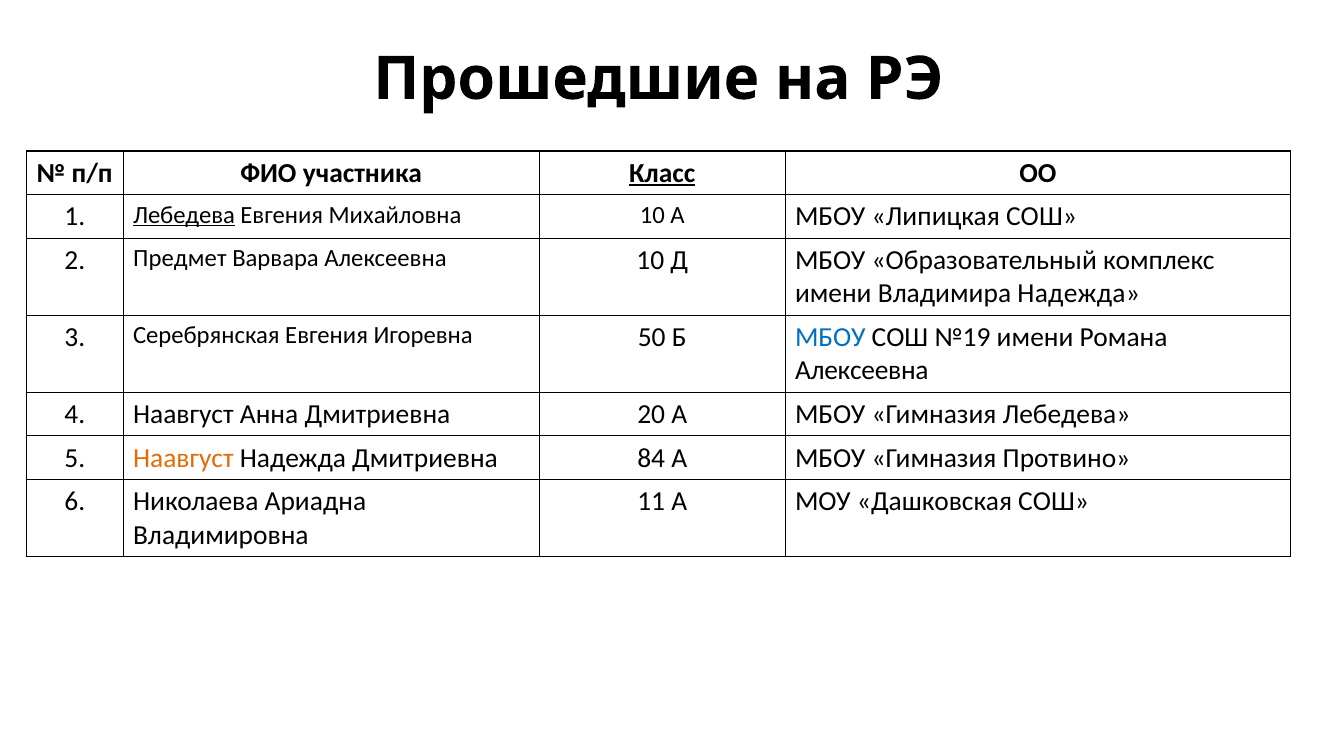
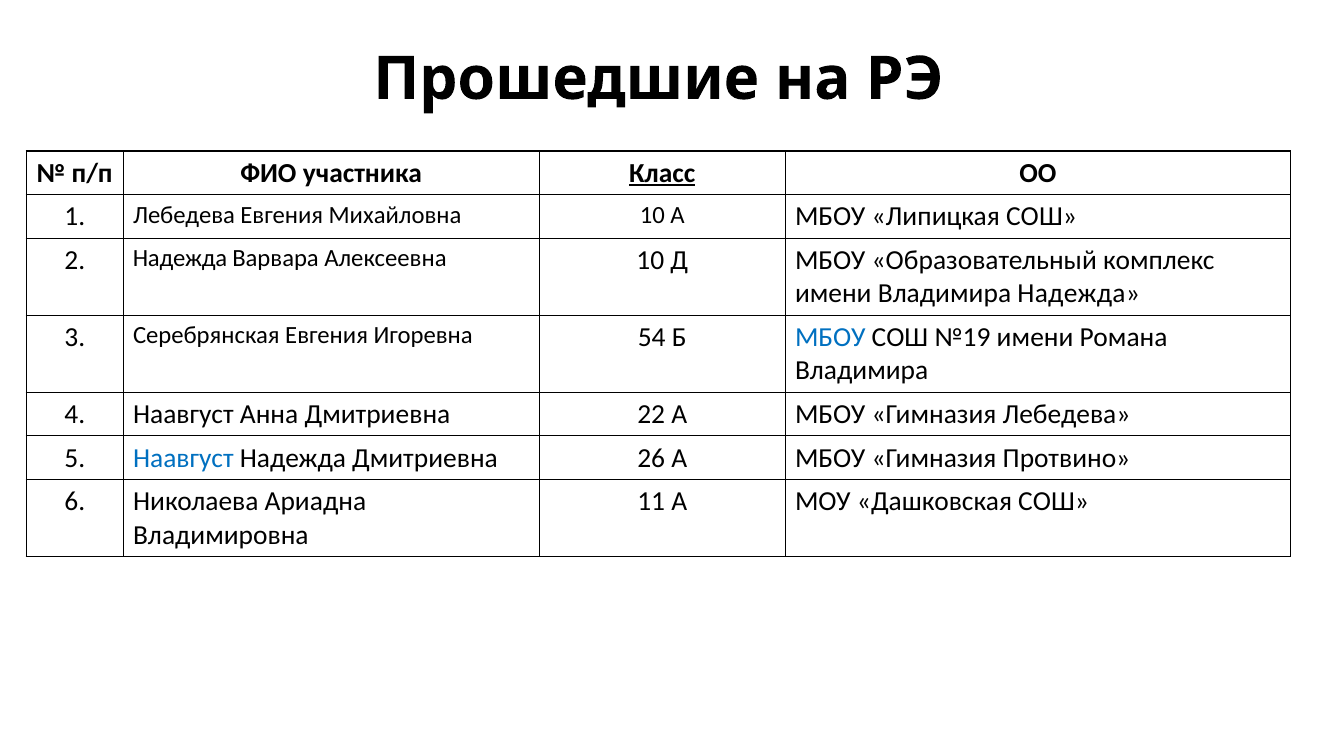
Лебедева underline: present -> none (184, 215)
2 Предмет: Предмет -> Надежда (180, 258)
50: 50 -> 54 (652, 337)
Алексеевна: Алексеевна -> Владимира (862, 371)
20: 20 -> 22 (651, 414)
Наавгуст colour: orange -> blue (183, 458)
84: 84 -> 26 (651, 458)
